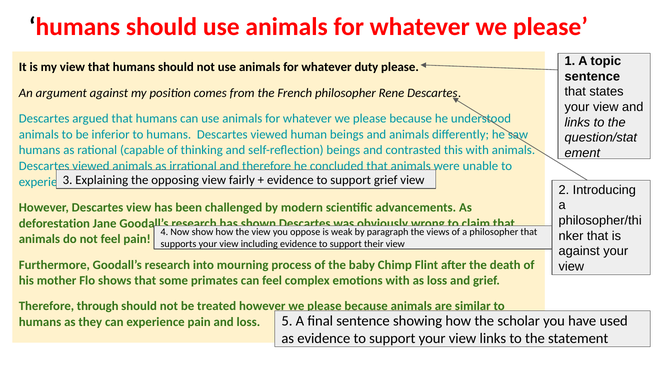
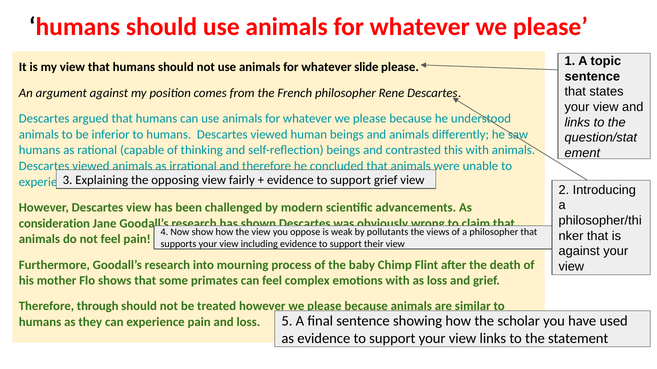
duty: duty -> slide (366, 67)
deforestation: deforestation -> consideration (54, 224)
paragraph: paragraph -> pollutants (388, 232)
